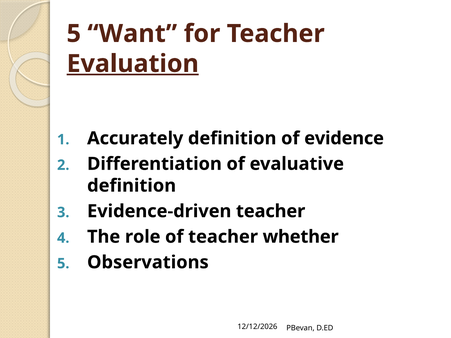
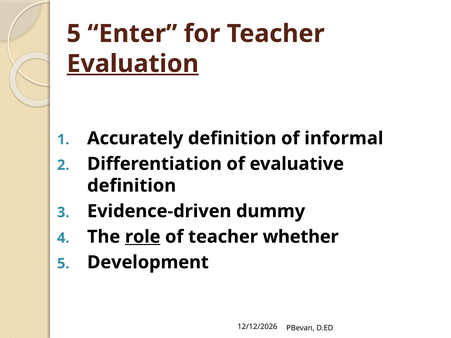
Want: Want -> Enter (132, 34)
evidence: evidence -> informal (344, 138)
Evidence-driven teacher: teacher -> dummy (271, 211)
role underline: none -> present (143, 237)
Observations: Observations -> Development (148, 262)
